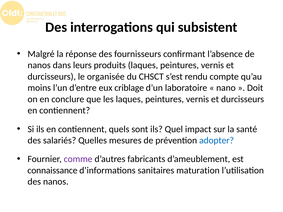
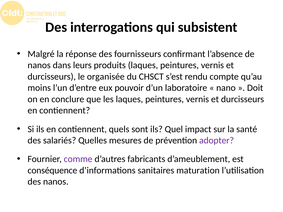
criblage: criblage -> pouvoir (129, 88)
adopter colour: blue -> purple (217, 141)
connaissance: connaissance -> conséquence (52, 171)
